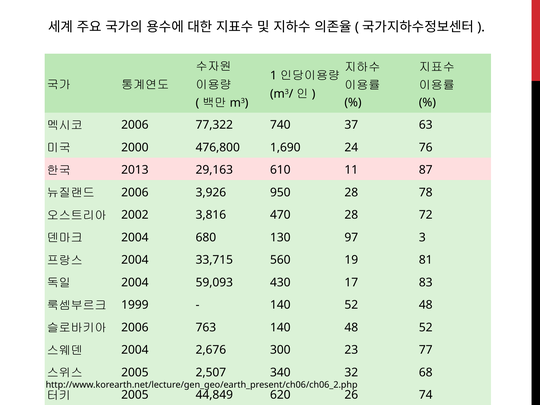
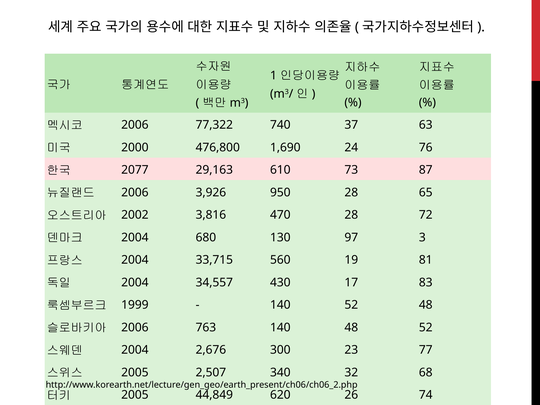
2013: 2013 -> 2077 (135, 170)
11: 11 -> 73 (351, 170)
78: 78 -> 65 (426, 192)
59,093: 59,093 -> 34,557 (214, 282)
